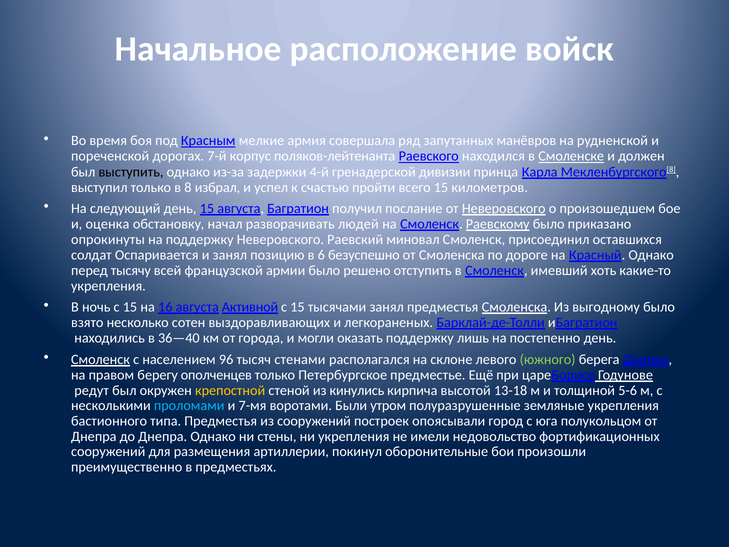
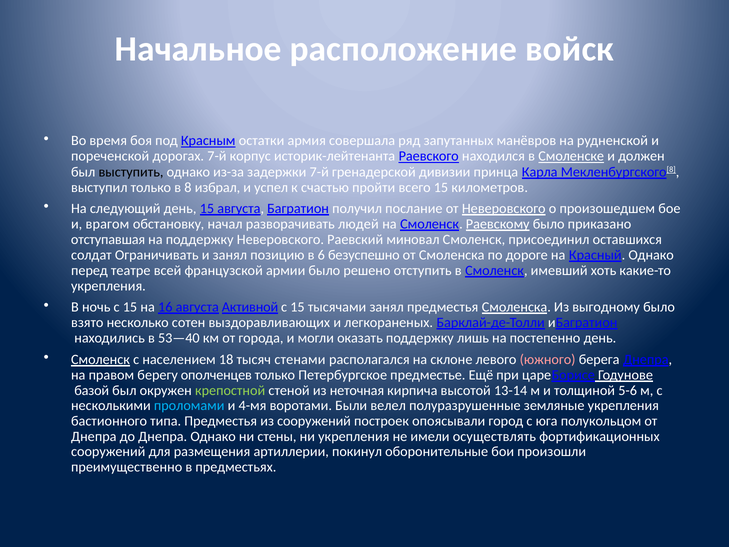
мелкие: мелкие -> остатки (262, 141)
поляков-лейтенанта: поляков-лейтенанта -> историк-лейтенанта (335, 156)
задержки 4-й: 4-й -> 7-й (319, 172)
оценка: оценка -> врагом (107, 224)
опрокинуты: опрокинуты -> отступавшая (108, 240)
Оспаривается: Оспаривается -> Ограничивать (157, 255)
тысячу: тысячу -> театре (131, 270)
36—40: 36—40 -> 53—40 (179, 338)
96: 96 -> 18 (226, 359)
южного colour: light green -> pink (548, 359)
редут: редут -> базой (92, 390)
крепостной colour: yellow -> light green (230, 390)
кинулись: кинулись -> неточная (357, 390)
13-18: 13-18 -> 13-14 (511, 390)
7-мя: 7-мя -> 4-мя (252, 406)
утром: утром -> велел (388, 406)
недовольство: недовольство -> осуществлять (494, 436)
